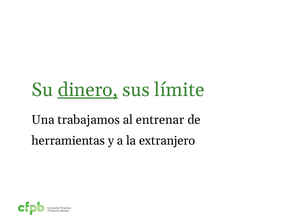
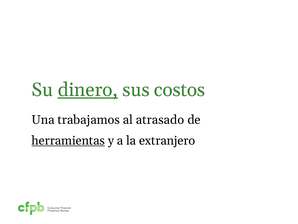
límite: límite -> costos (180, 90)
entrenar: entrenar -> atrasado (160, 120)
herramientas underline: none -> present (68, 140)
